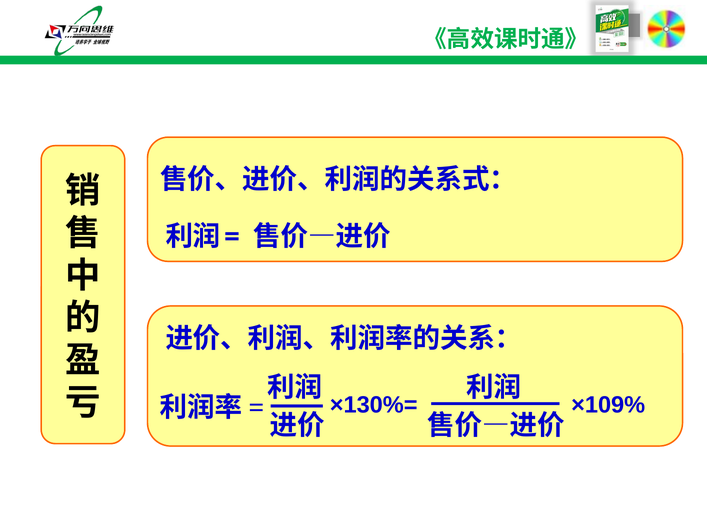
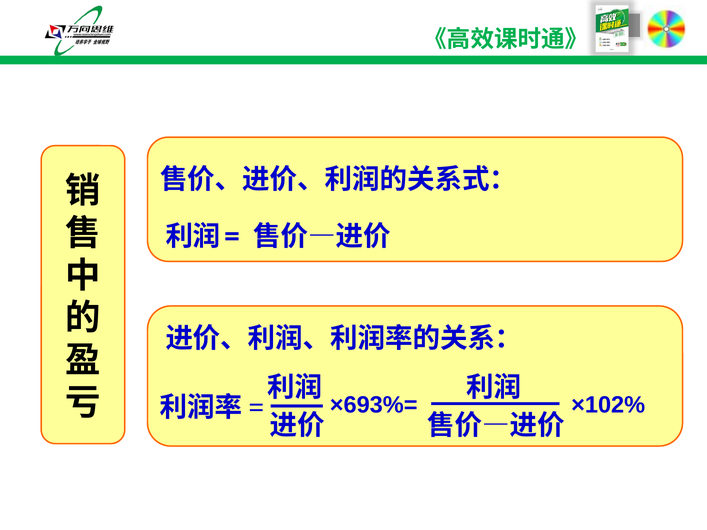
×130%=: ×130%= -> ×693%= (374, 405)
×109%: ×109% -> ×102% (608, 405)
